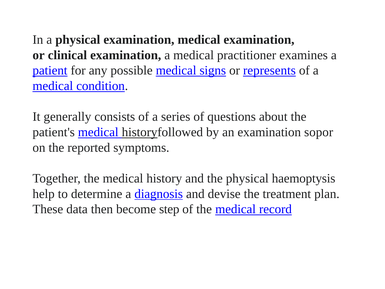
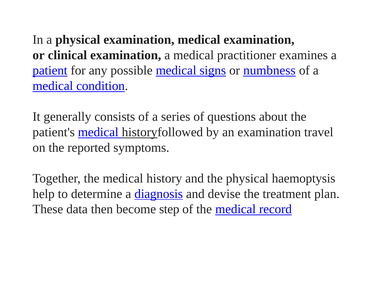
represents: represents -> numbness (269, 70)
sopor: sopor -> travel (319, 132)
